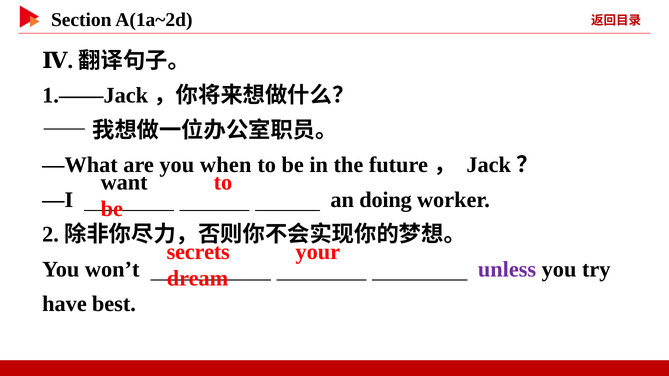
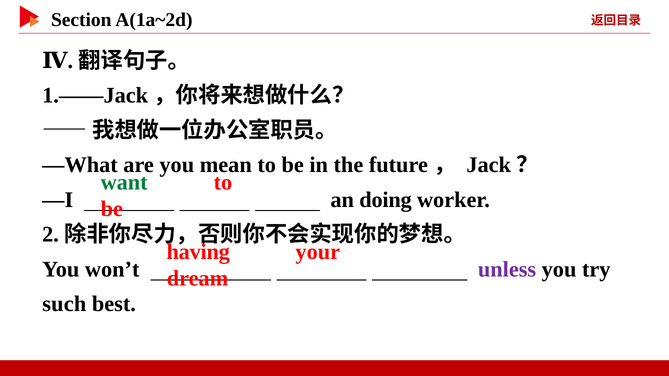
when: when -> mean (226, 165)
want colour: black -> green (124, 182)
secrets: secrets -> having (198, 252)
have: have -> such (64, 304)
